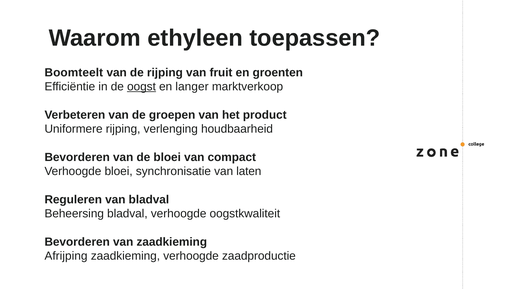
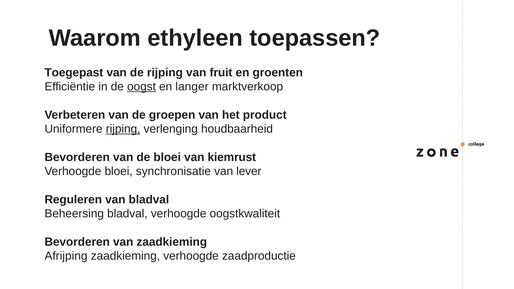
Boomteelt: Boomteelt -> Toegepast (74, 73)
rijping underline: none -> present (123, 129)
compact: compact -> kiemrust (232, 157)
laten: laten -> lever (249, 171)
